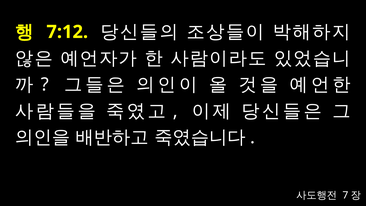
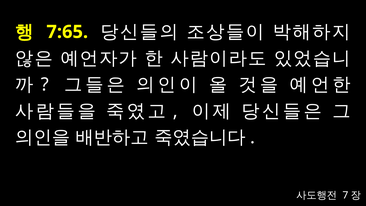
7:12: 7:12 -> 7:65 (67, 32)
